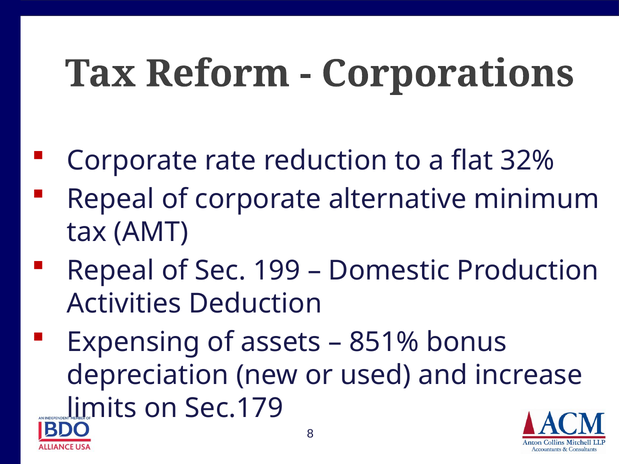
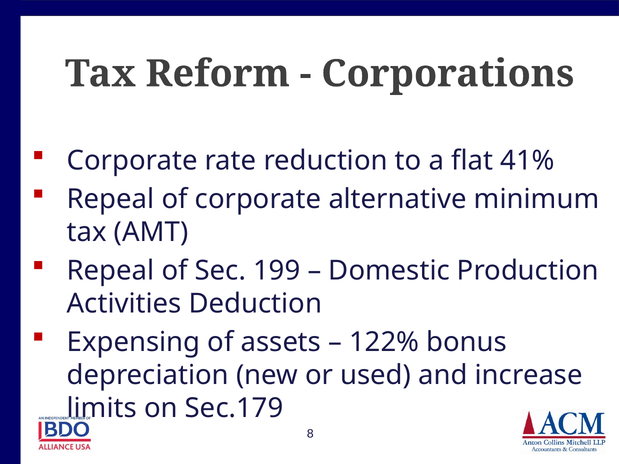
32%: 32% -> 41% (527, 161)
851%: 851% -> 122% (384, 342)
